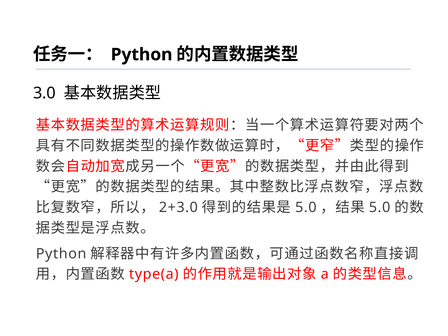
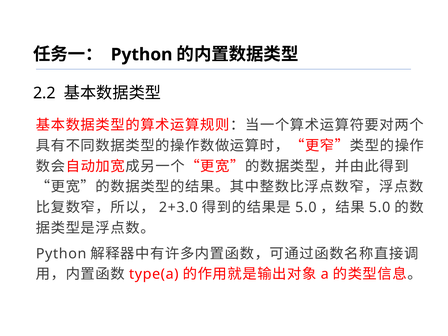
3.0: 3.0 -> 2.2 (44, 93)
